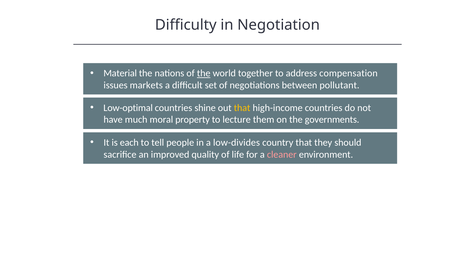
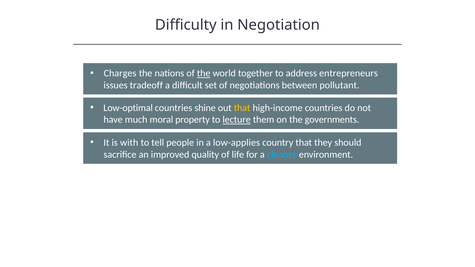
Material: Material -> Charges (120, 73)
compensation: compensation -> entrepreneurs (349, 73)
markets: markets -> tradeoff (146, 85)
lecture underline: none -> present (237, 120)
each: each -> with (129, 143)
low-divides: low-divides -> low-applies (237, 143)
cleaner colour: pink -> light blue (282, 155)
